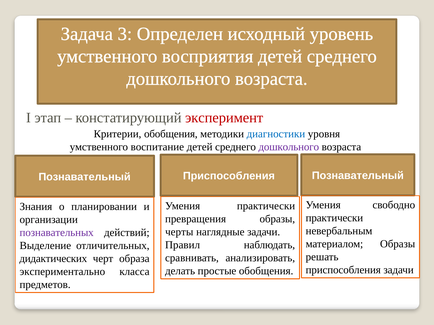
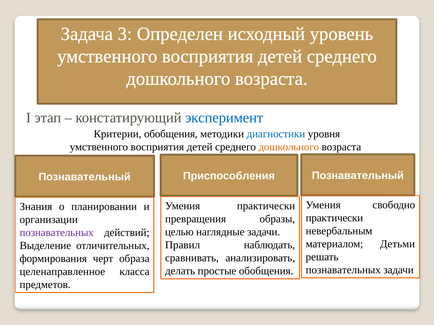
эксперимент colour: red -> blue (224, 118)
воспитание: воспитание -> восприятия (157, 147)
дошкольного colour: purple -> orange (289, 147)
черты: черты -> целью (179, 232)
материалом Образы: Образы -> Детьми (398, 244)
дидактических: дидактических -> формирования (53, 259)
приспособления: приспособления -> познавательных (343, 271)
экспериментально: экспериментально -> целенаправленное (62, 272)
